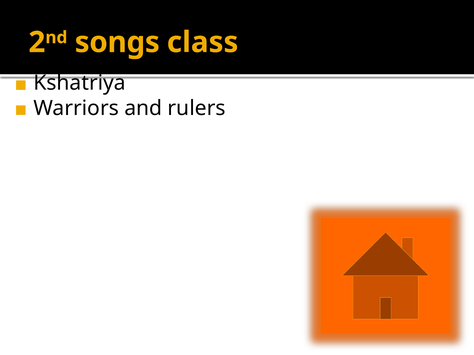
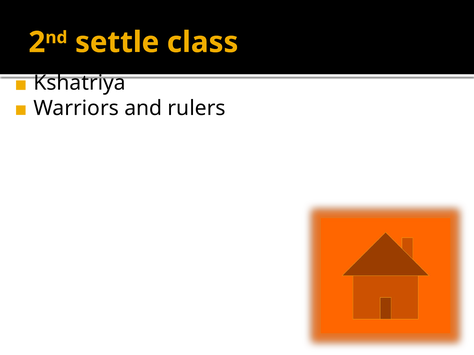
songs: songs -> settle (117, 42)
